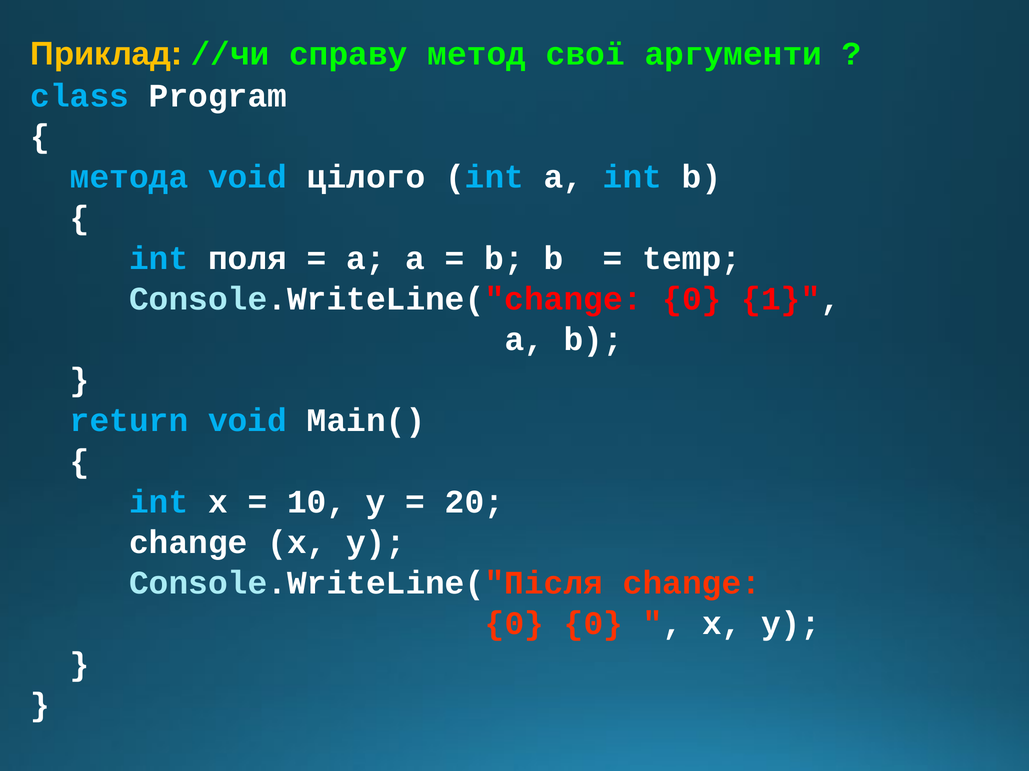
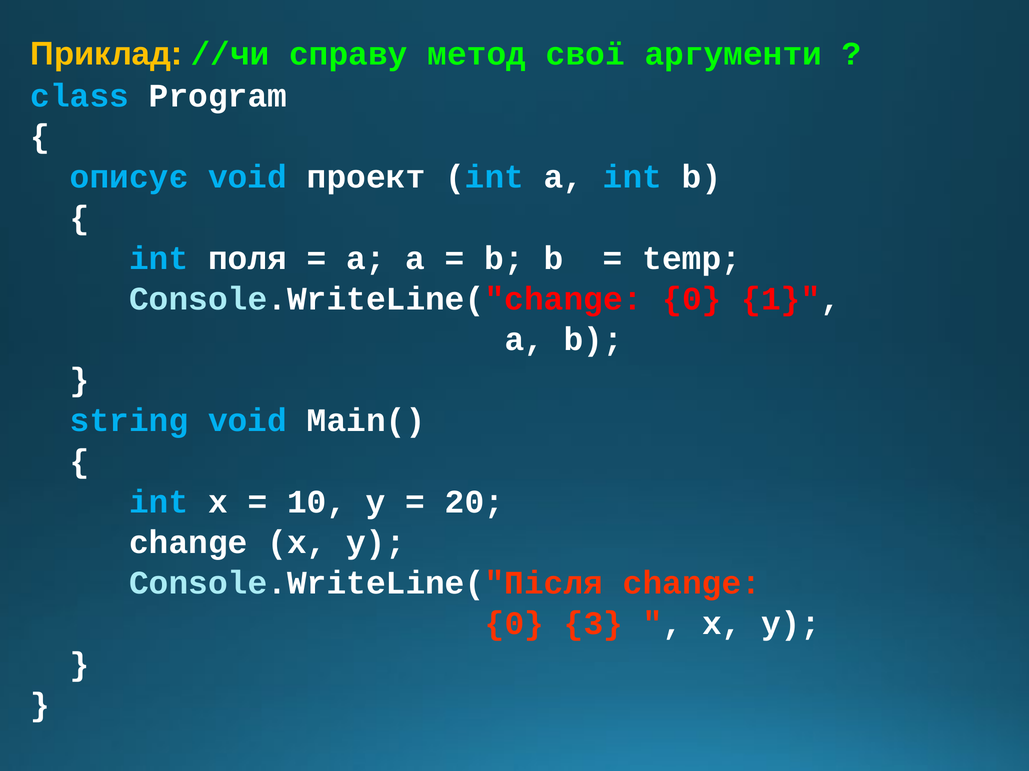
метода: метода -> описує (129, 177)
цілого: цілого -> проект (366, 177)
return: return -> string (129, 421)
0 0: 0 -> 3 (593, 624)
